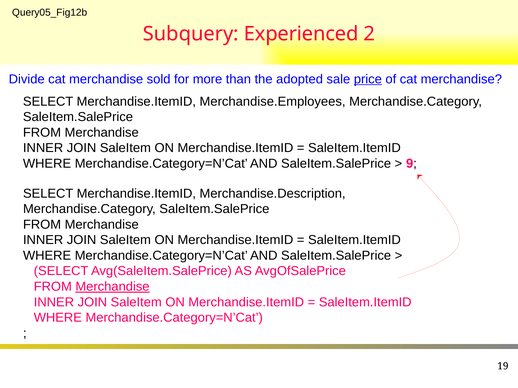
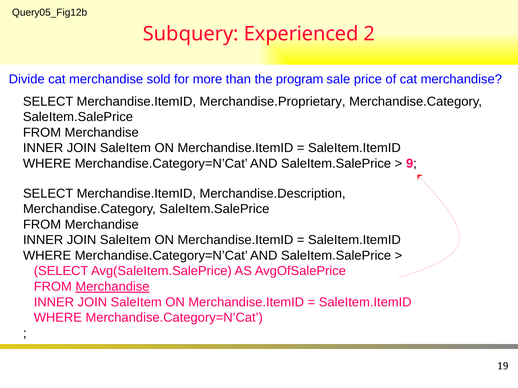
adopted: adopted -> program (300, 79)
price underline: present -> none (368, 79)
Merchandise.Employees: Merchandise.Employees -> Merchandise.Proprietary (273, 102)
